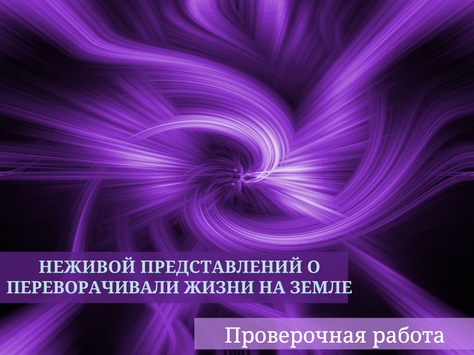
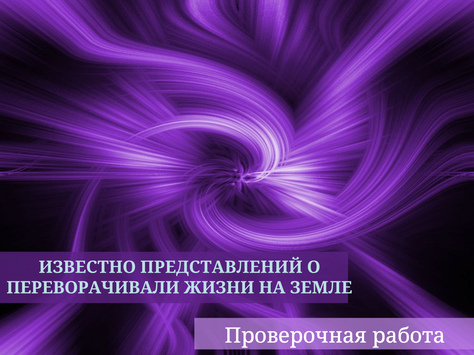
НЕЖИВОЙ: НЕЖИВОЙ -> ИЗВЕСТНО (87, 268)
